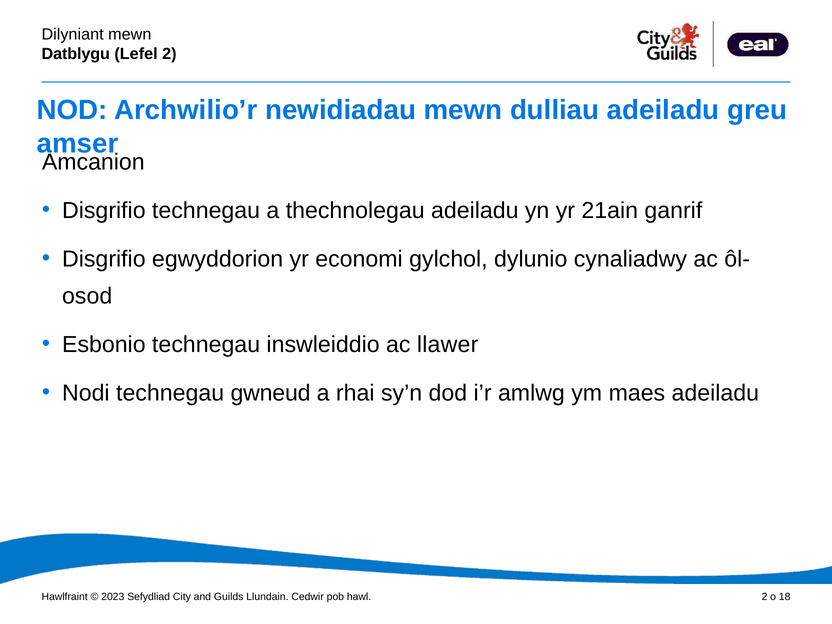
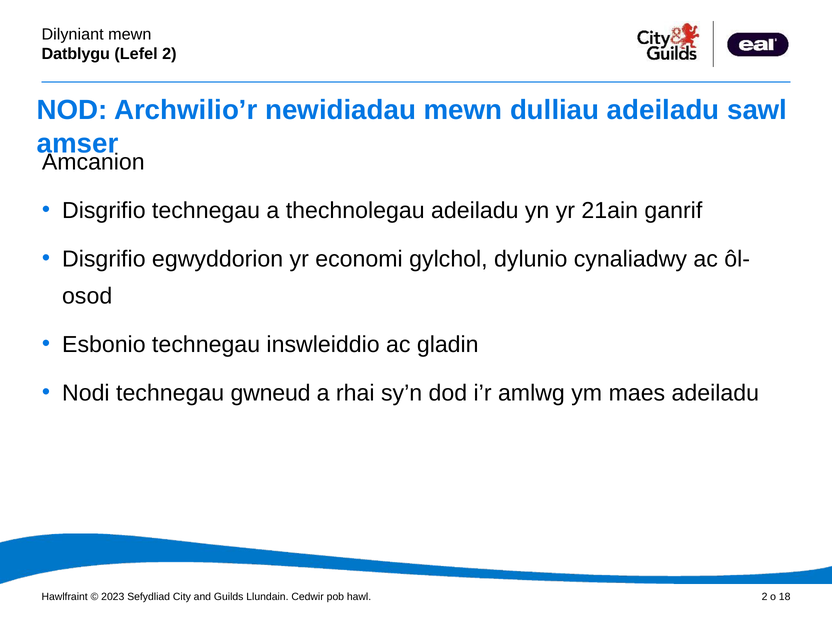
greu: greu -> sawl (757, 110)
llawer: llawer -> gladin (448, 344)
